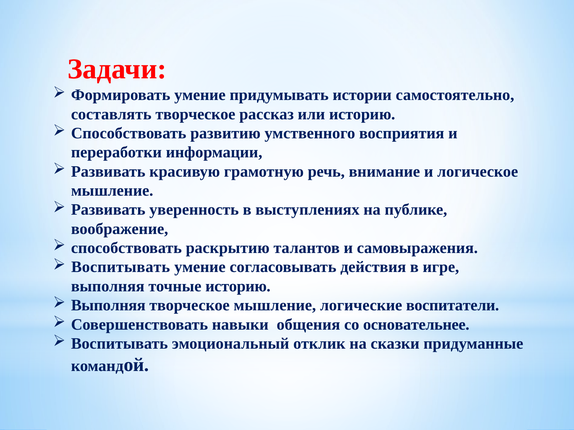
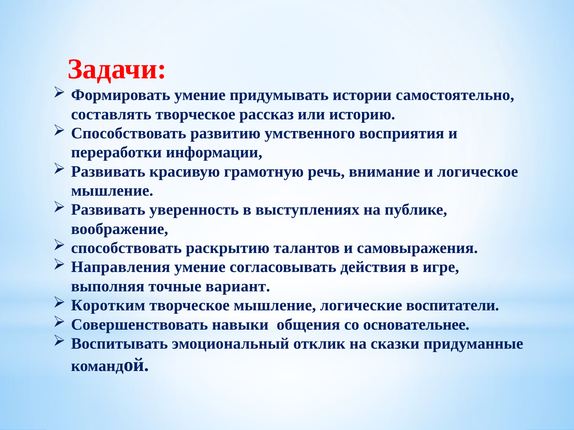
Воспитывать: Воспитывать -> Направления (121, 267)
точные историю: историю -> вариант (238, 287)
Выполняя: Выполняя -> Коротким (108, 306)
